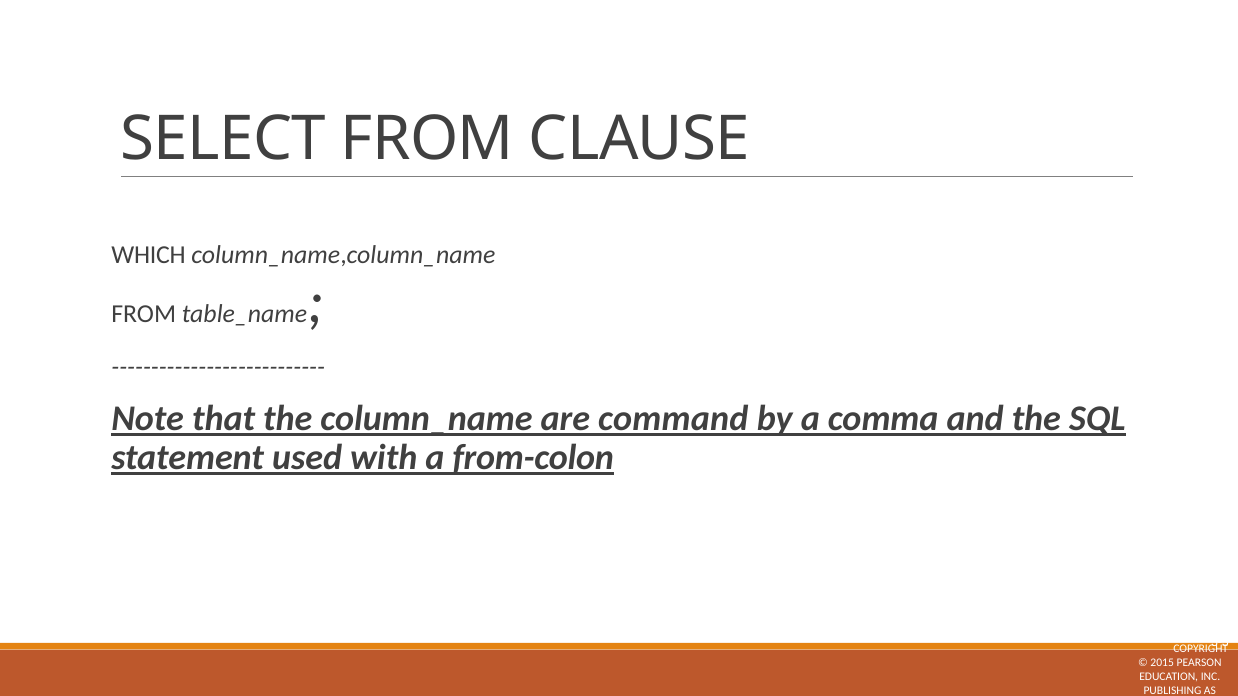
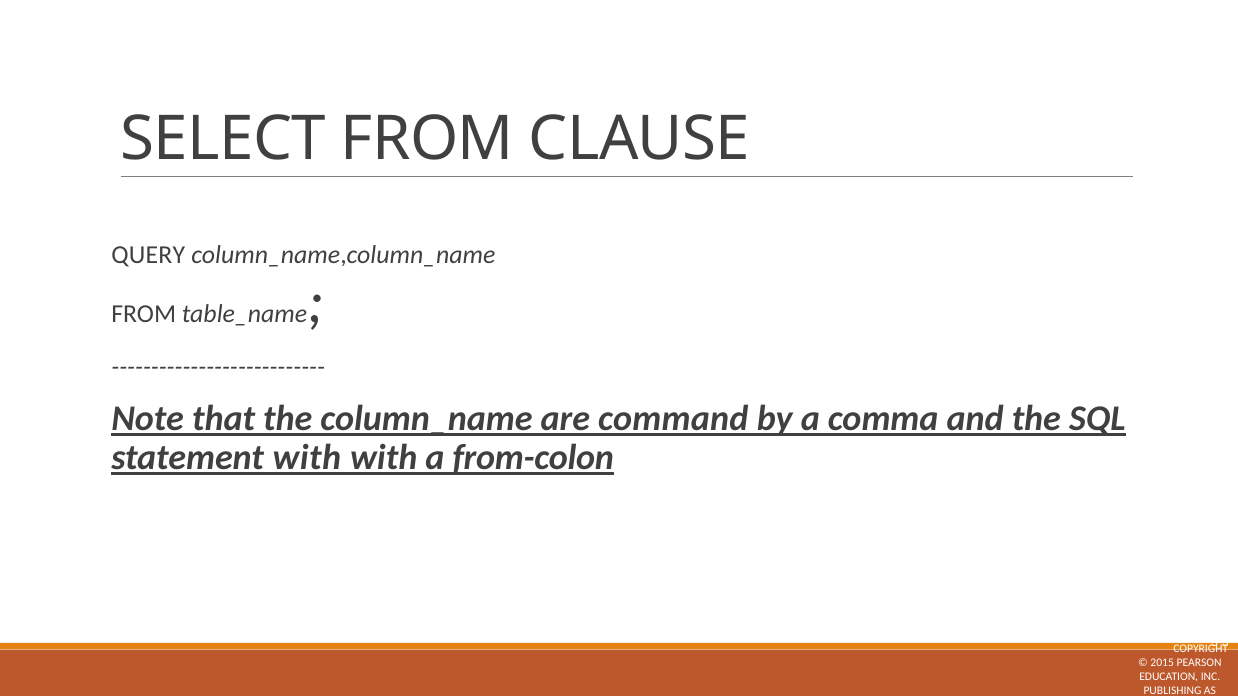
WHICH: WHICH -> QUERY (148, 255)
statement used: used -> with (307, 458)
